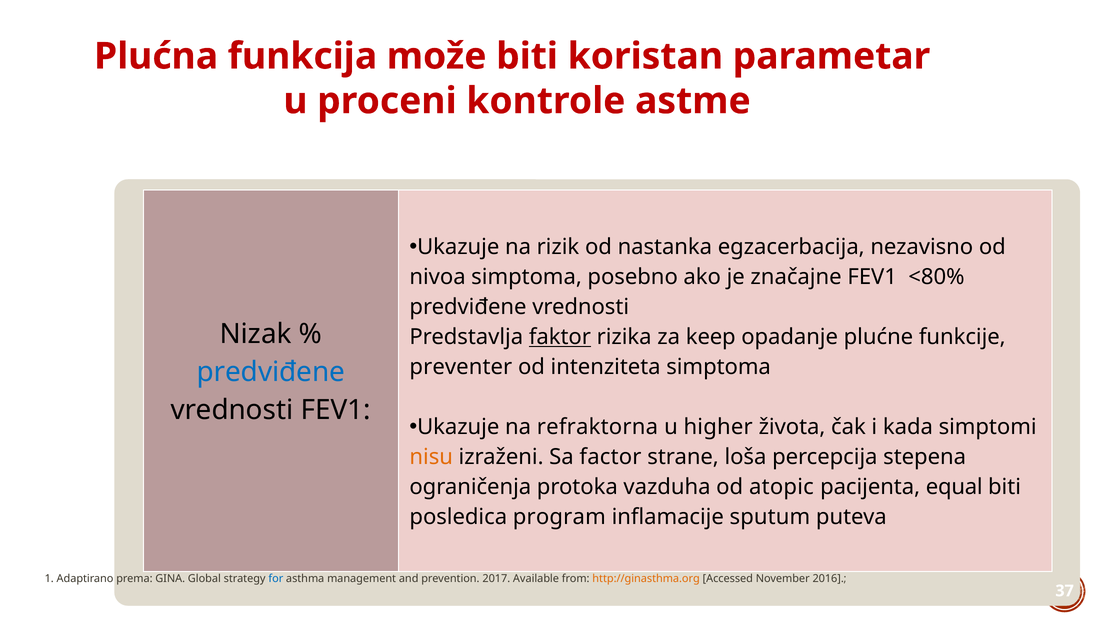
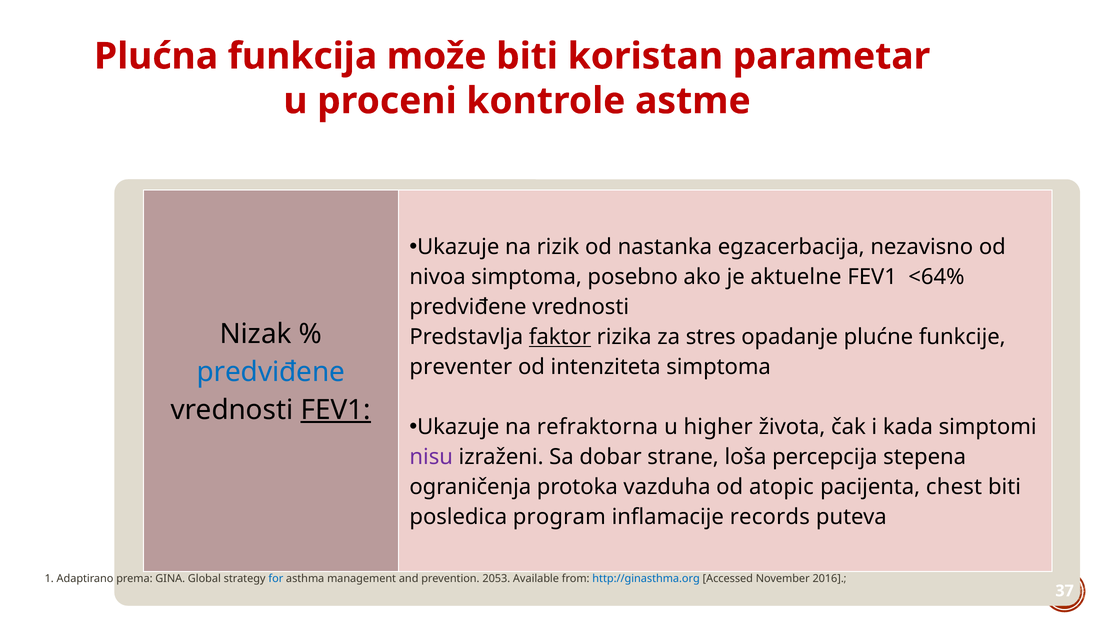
značajne: značajne -> aktuelne (796, 277)
<80%: <80% -> <64% (936, 277)
keep: keep -> stres (711, 337)
FEV1 underline: none -> present (336, 410)
nisu colour: orange -> purple (431, 457)
factor: factor -> dobar (611, 457)
equal: equal -> chest (954, 487)
sputum: sputum -> records (770, 517)
2017: 2017 -> 2053 (496, 578)
http://ginasthma.org colour: orange -> blue (646, 578)
